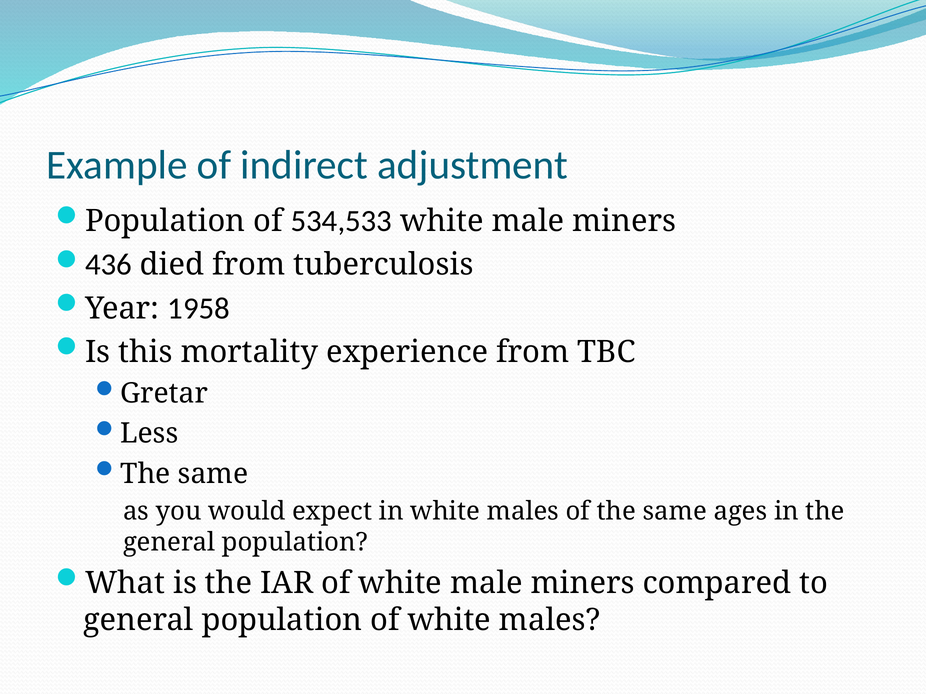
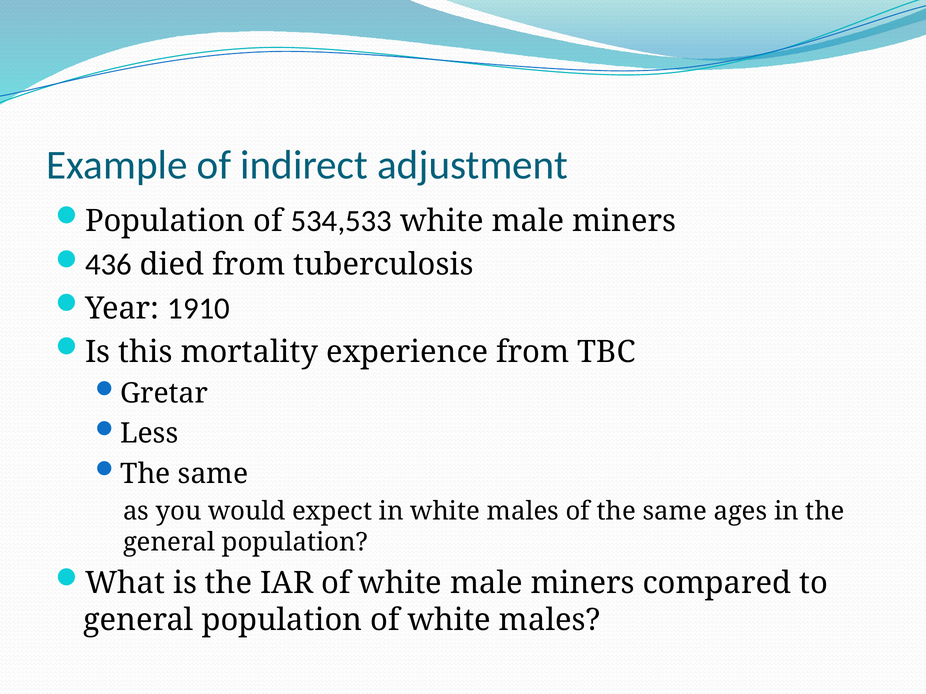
1958: 1958 -> 1910 (199, 309)
